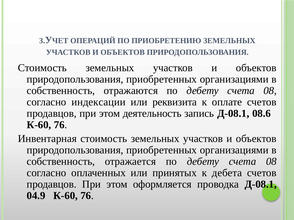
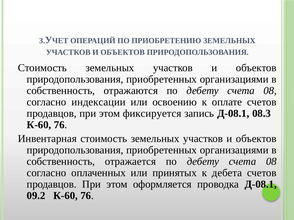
реквизита: реквизита -> освоению (175, 102)
деятельность: деятельность -> фиксируется (152, 114)
08.6: 08.6 -> 08.3 (262, 114)
04.9: 04.9 -> 09.2 (36, 196)
